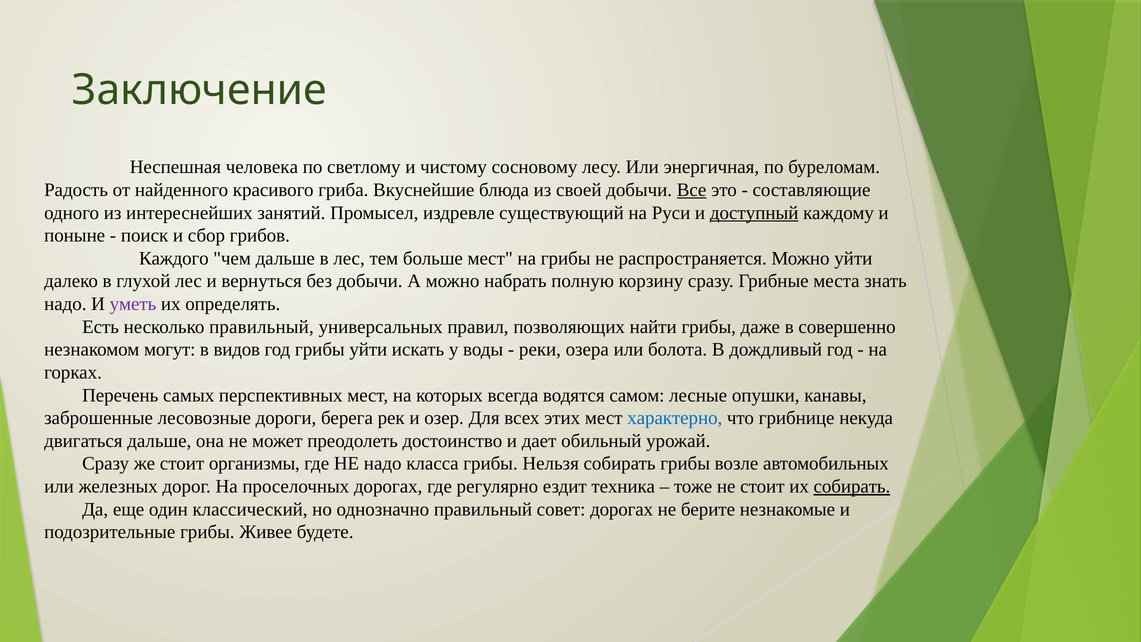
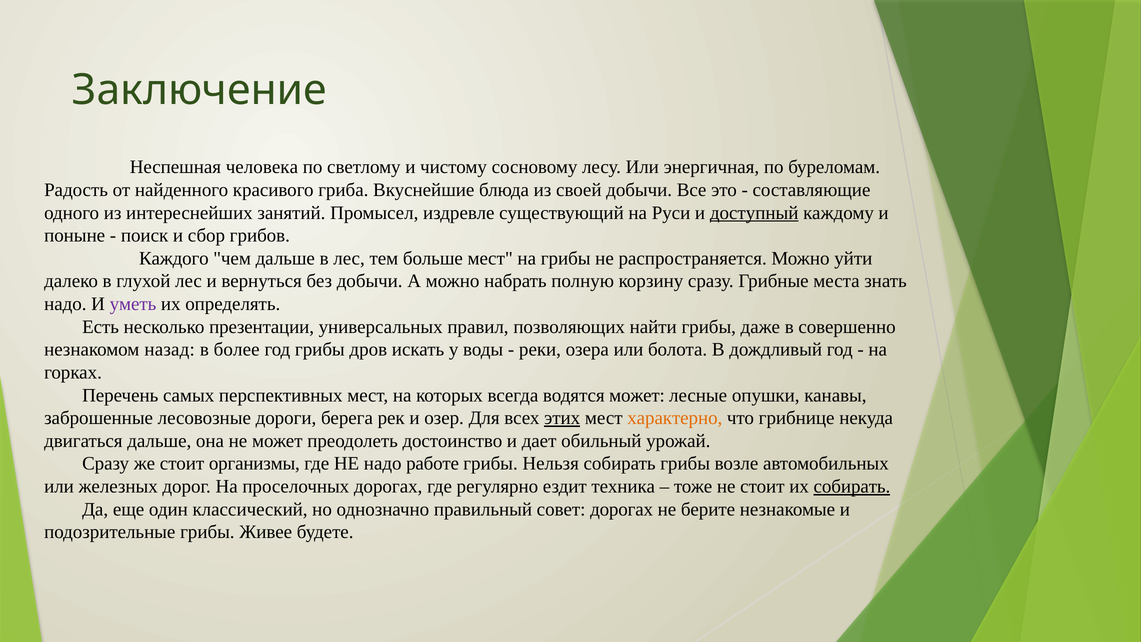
Все underline: present -> none (692, 190)
несколько правильный: правильный -> презентации (262, 327)
могут: могут -> назад (170, 350)
видов: видов -> более (237, 350)
грибы уйти: уйти -> дров (368, 350)
водятся самом: самом -> может (637, 395)
этих underline: none -> present (562, 418)
характерно colour: blue -> orange (675, 418)
класса: класса -> работе (433, 464)
